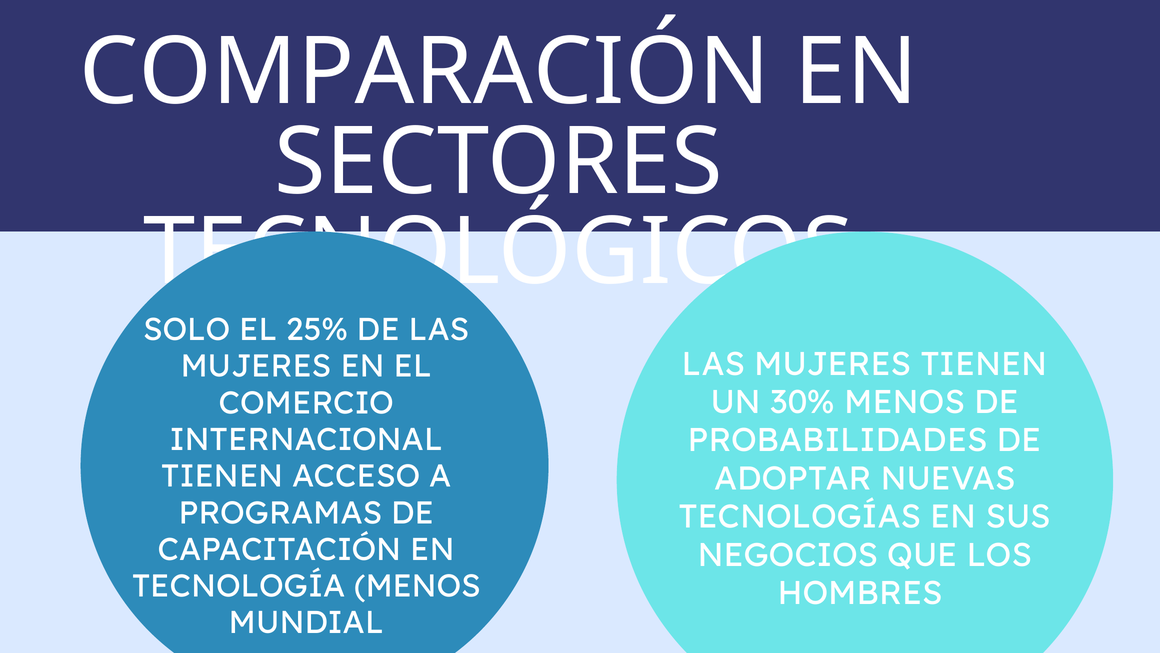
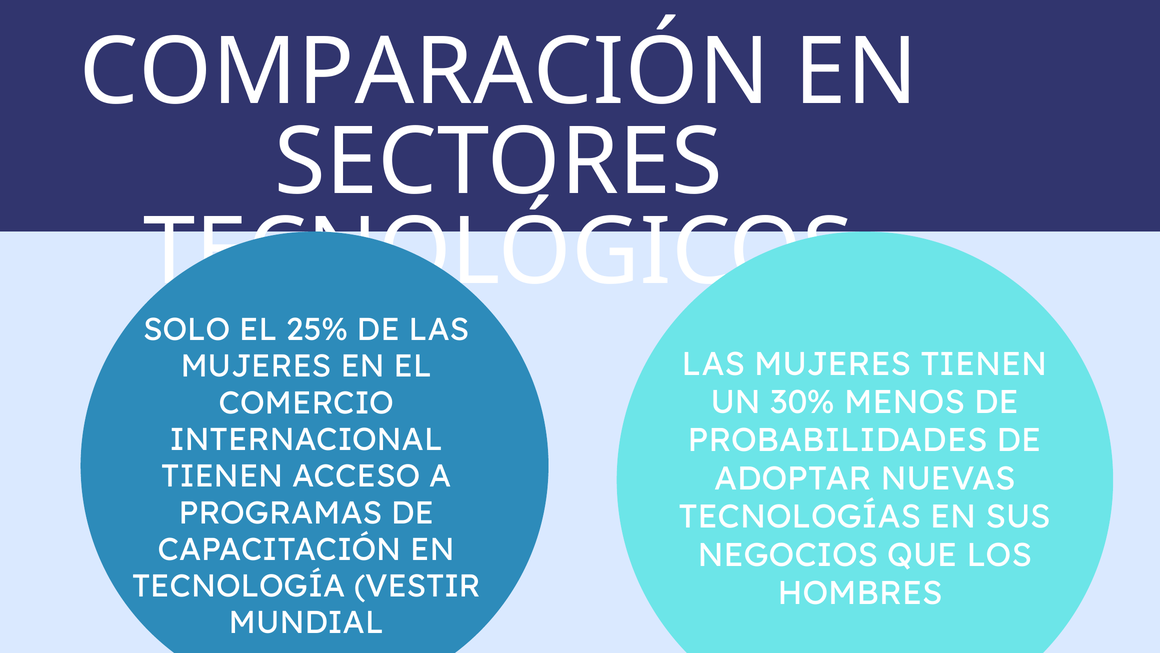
TECNOLOGÍA MENOS: MENOS -> VESTIR (418, 586)
